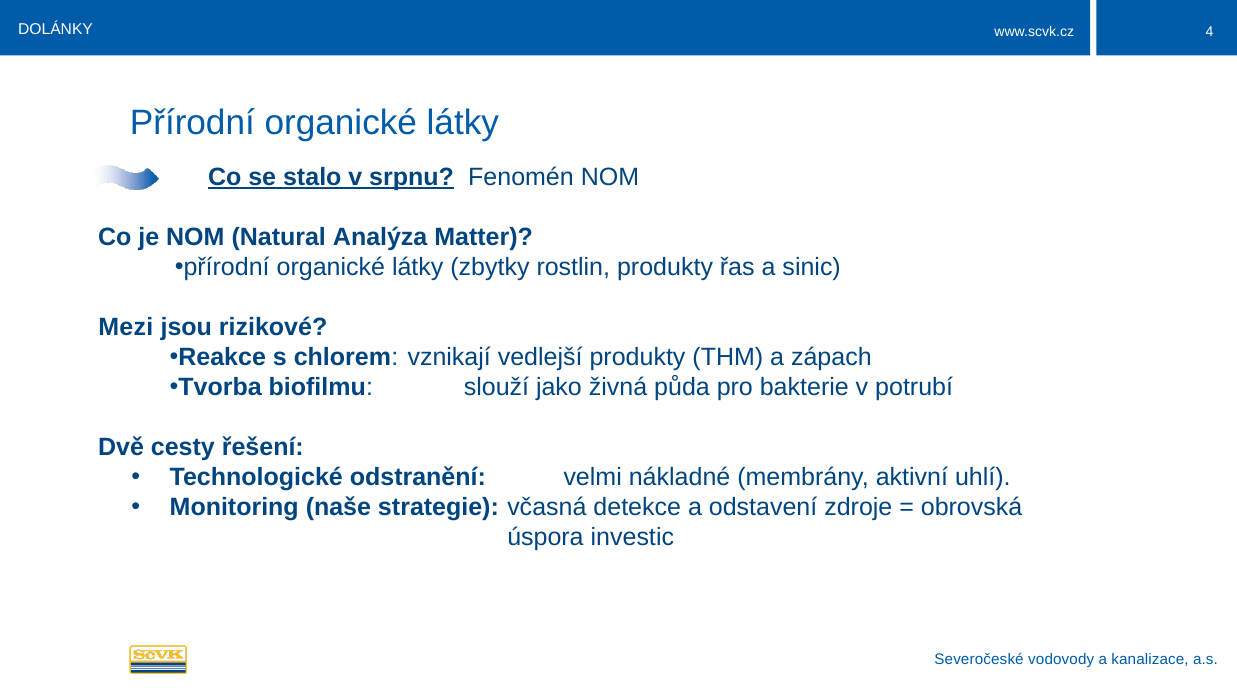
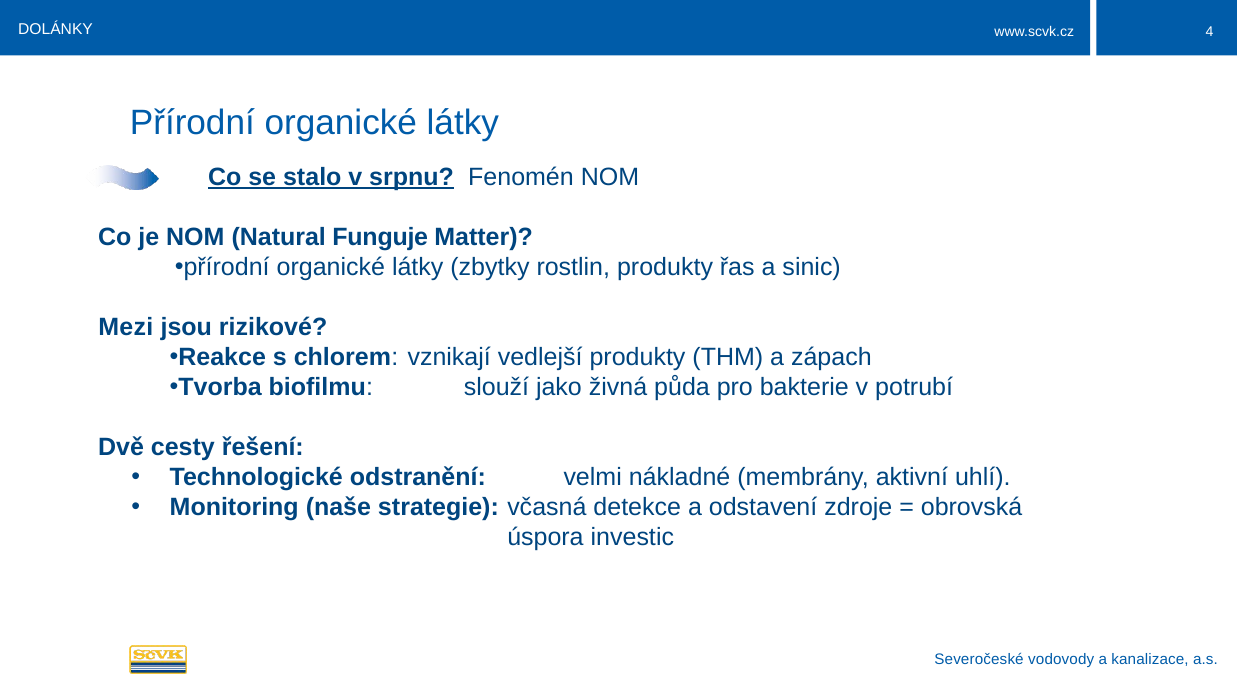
Analýza: Analýza -> Funguje (380, 237)
